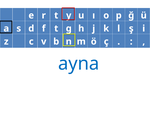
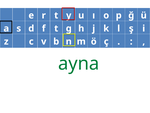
ayna colour: blue -> green (79, 63)
